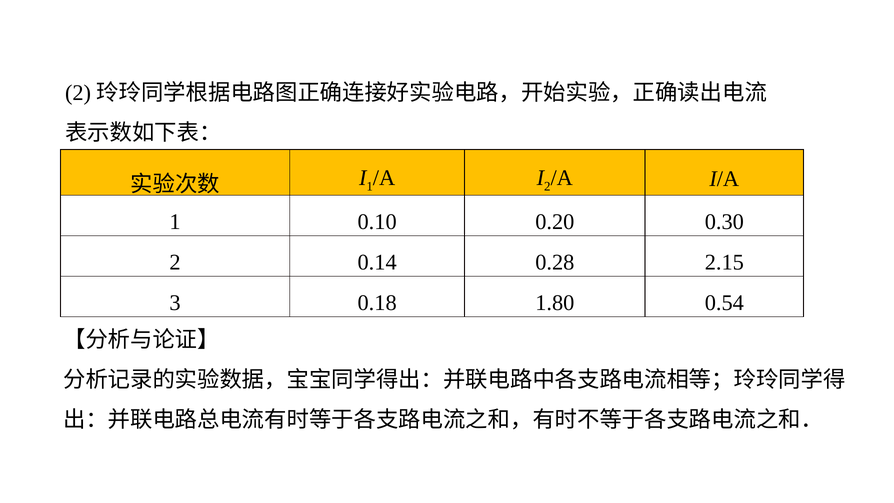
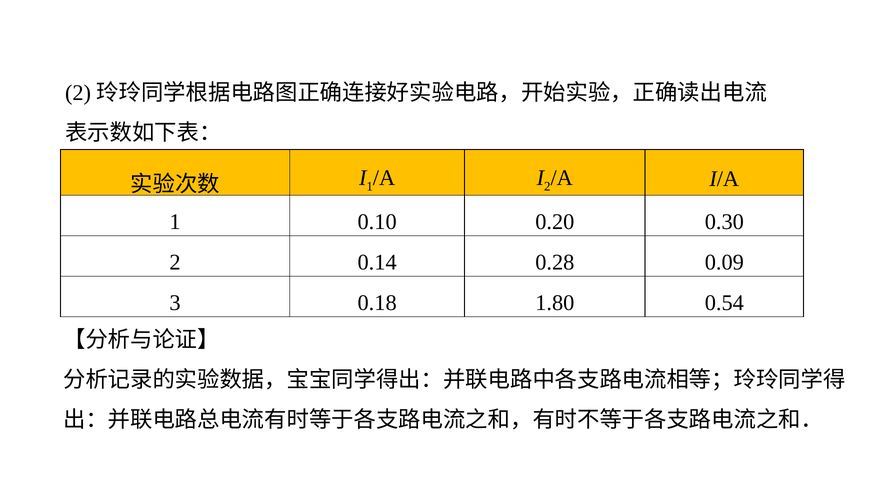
2.15: 2.15 -> 0.09 (724, 262)
